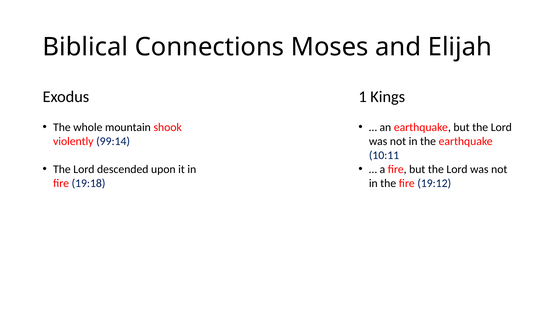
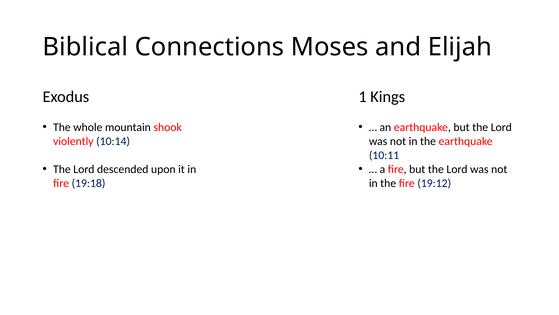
99:14: 99:14 -> 10:14 (113, 141)
